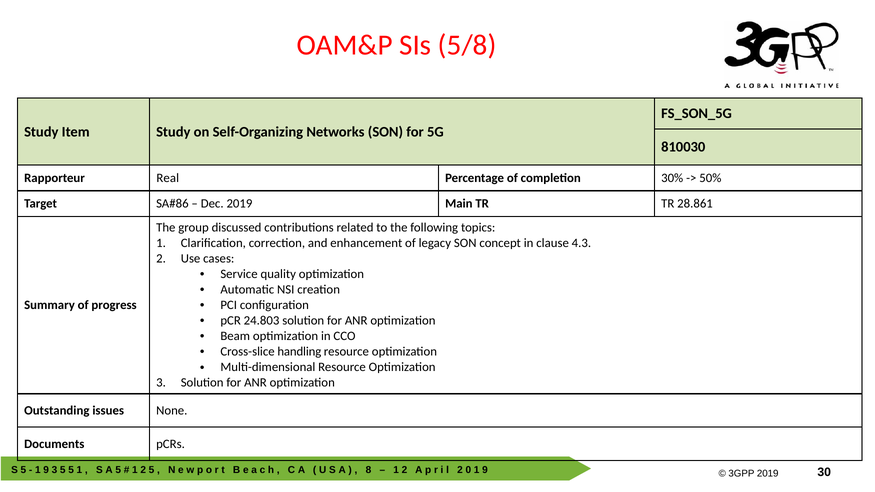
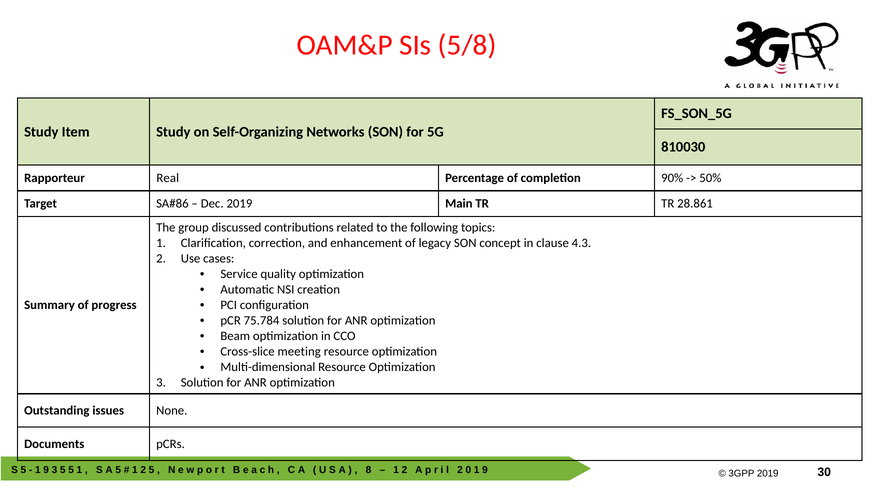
30%: 30% -> 90% (672, 178)
24.803: 24.803 -> 75.784 (262, 321)
handling: handling -> meeting (299, 352)
